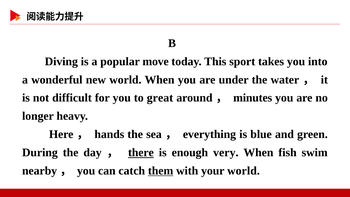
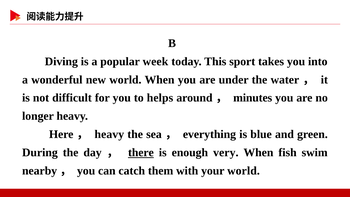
move: move -> week (155, 61)
great: great -> helps (160, 98)
hands: hands -> heavy (109, 134)
them underline: present -> none (161, 171)
